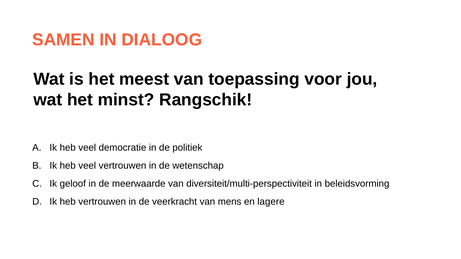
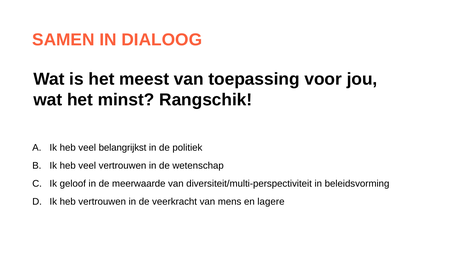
democratie: democratie -> belangrijkst (123, 148)
